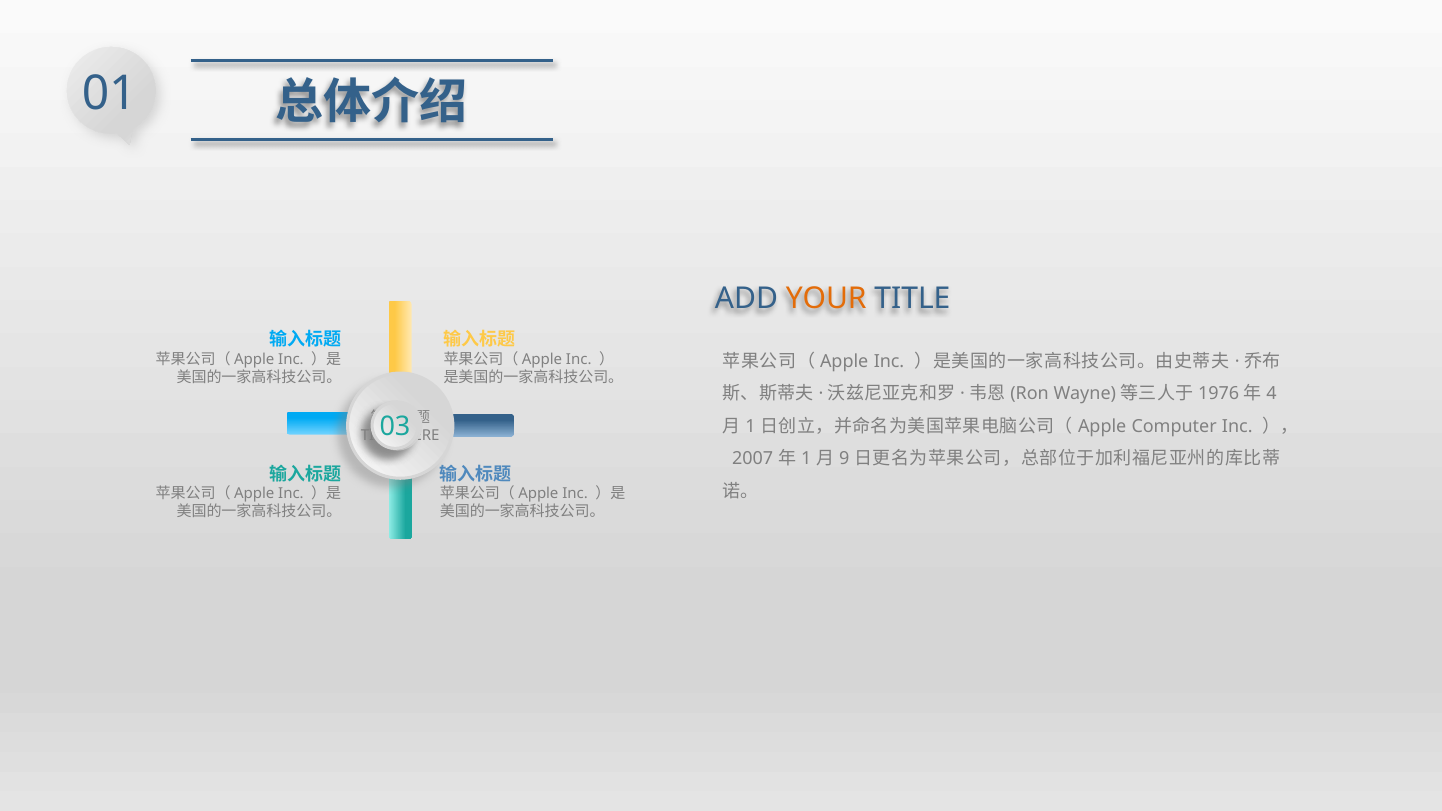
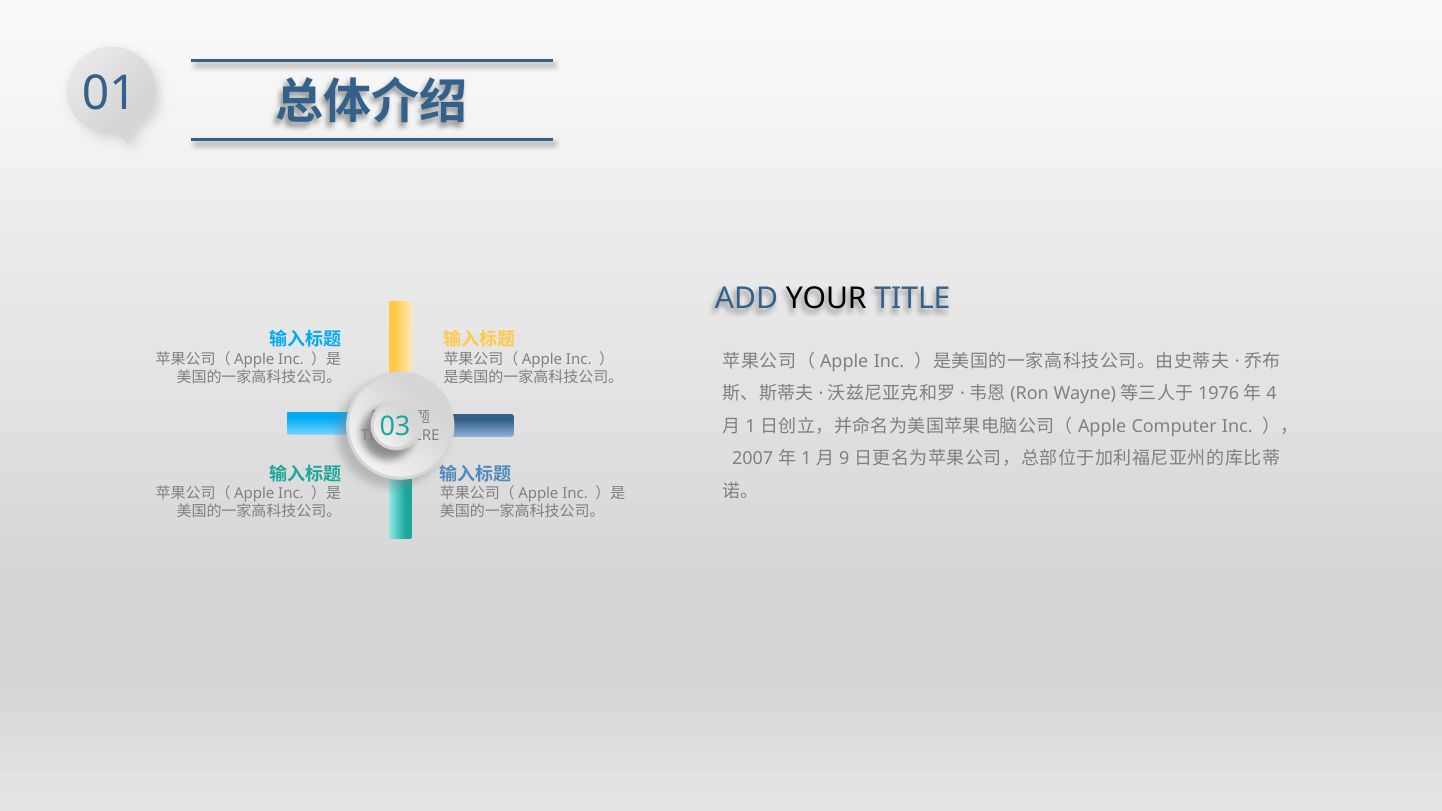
YOUR colour: orange -> black (826, 299)
